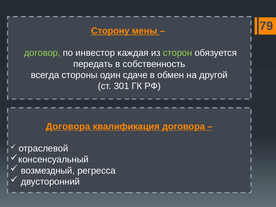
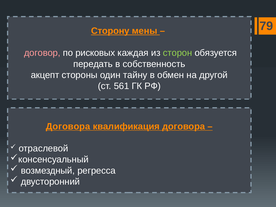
договор colour: light green -> pink (42, 53)
инвестор: инвестор -> рисковых (95, 53)
всегда: всегда -> акцепт (45, 75)
сдаче: сдаче -> тайну (135, 75)
301: 301 -> 561 (121, 86)
